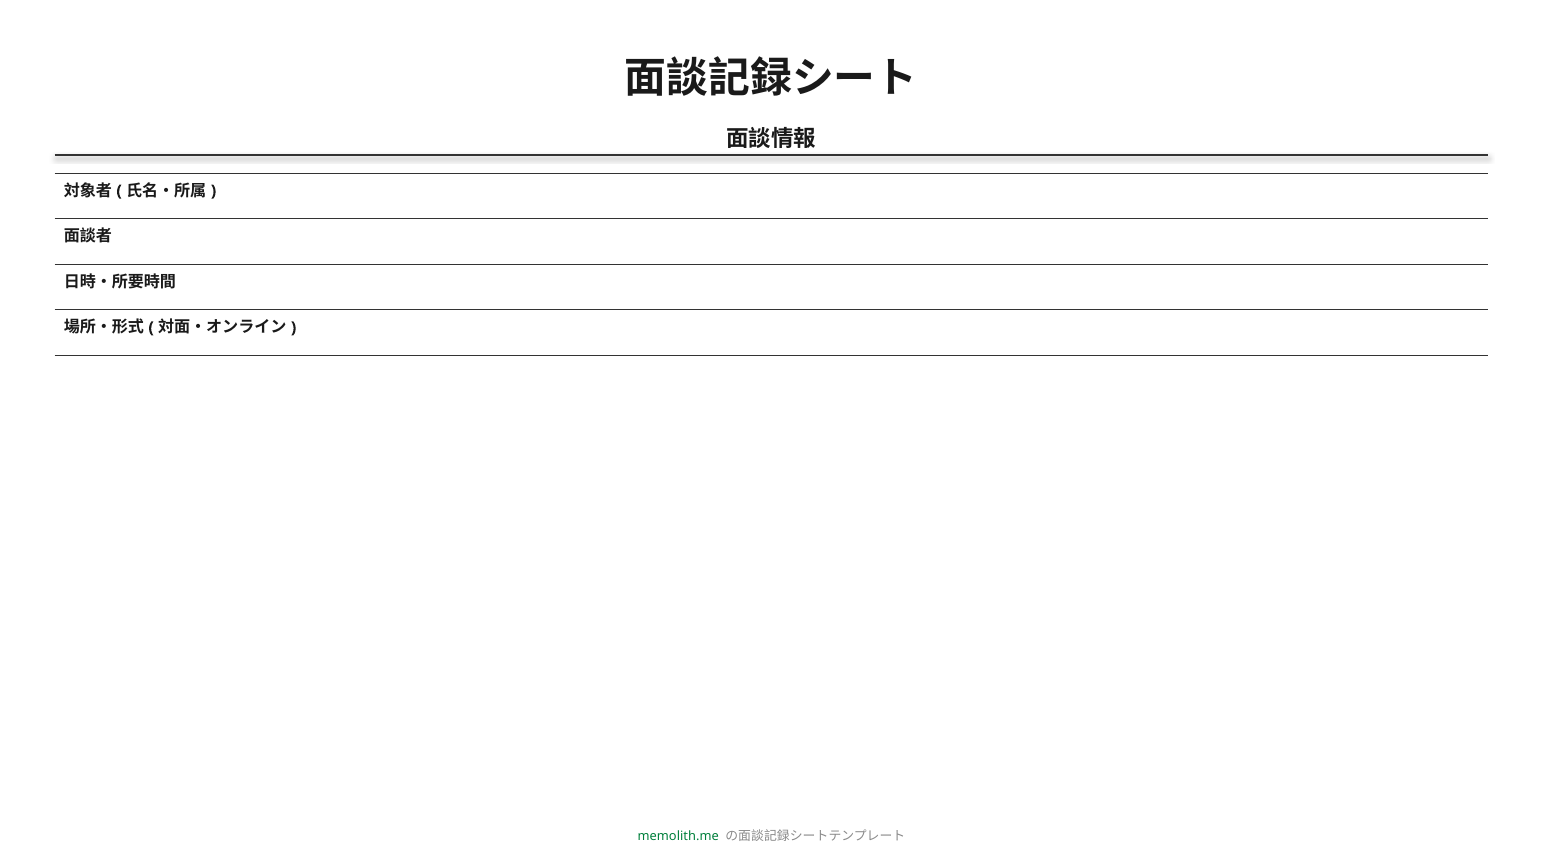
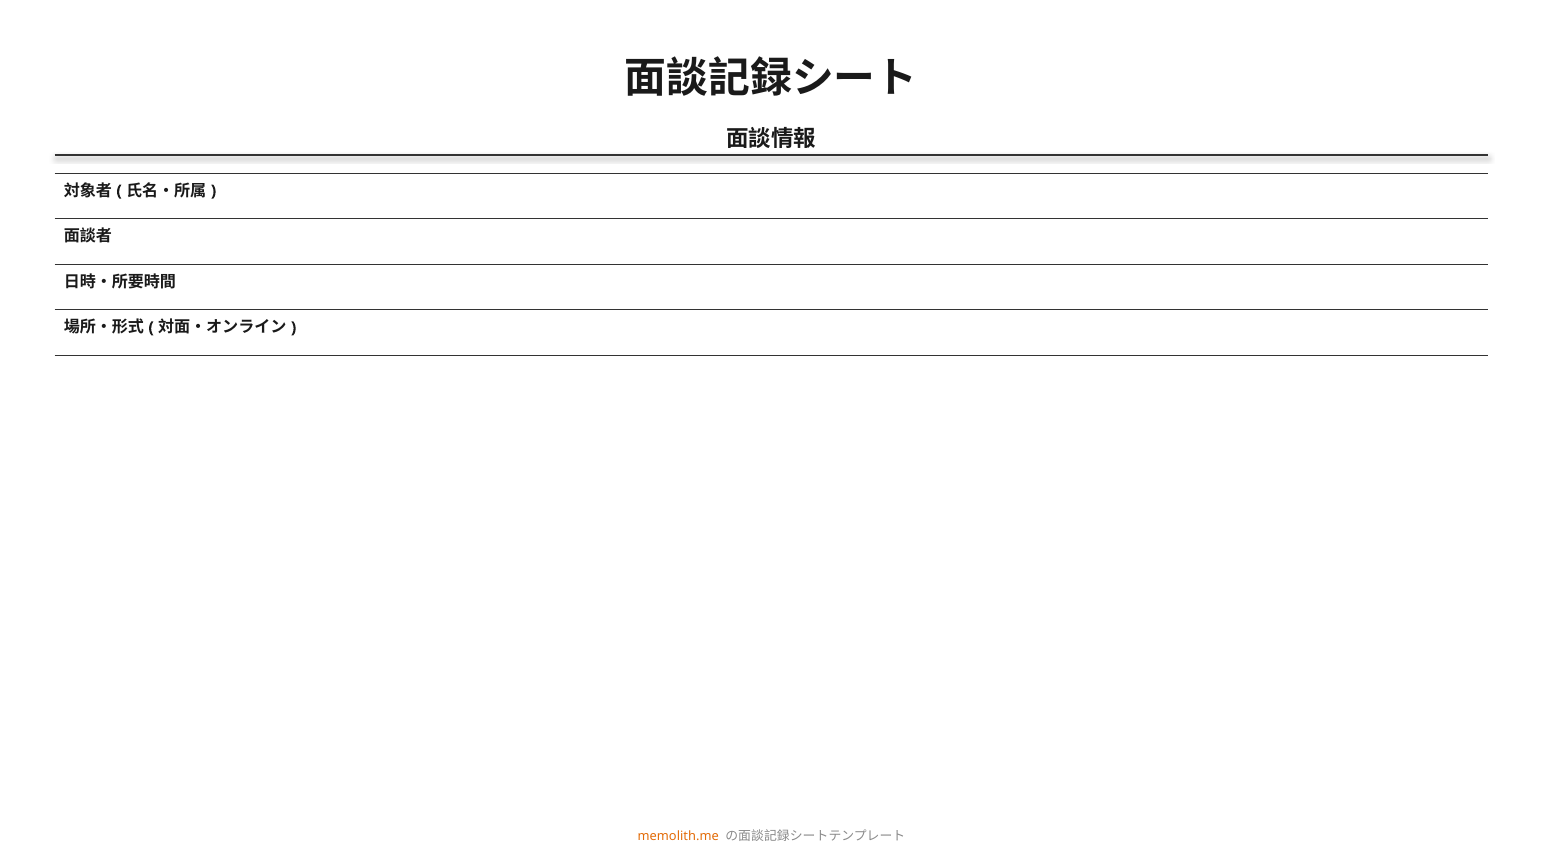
memolith.me colour: green -> orange (678, 837)
